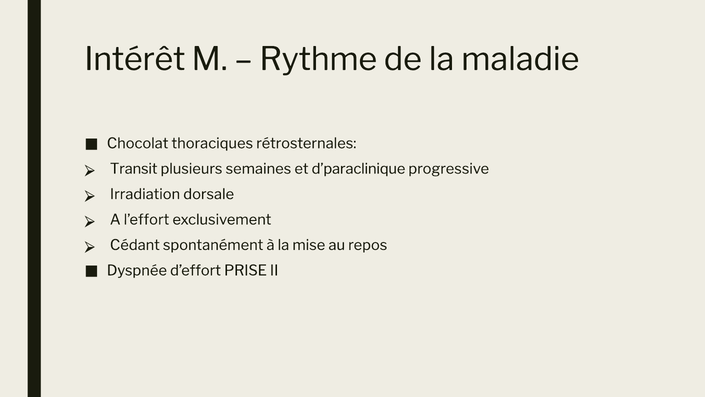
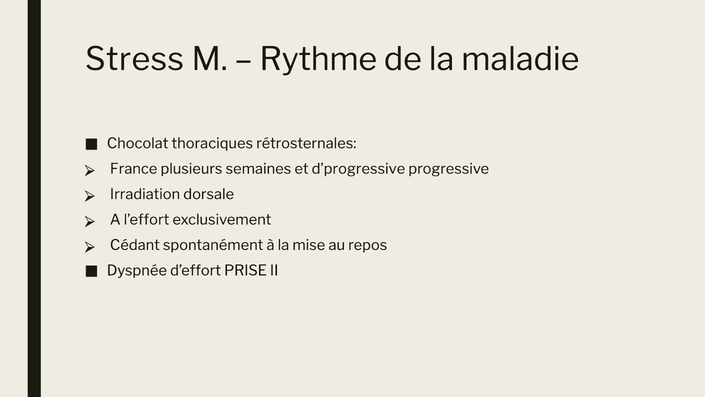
Intérêt: Intérêt -> Stress (134, 59)
Transit: Transit -> France (134, 169)
d’paraclinique: d’paraclinique -> d’progressive (358, 169)
